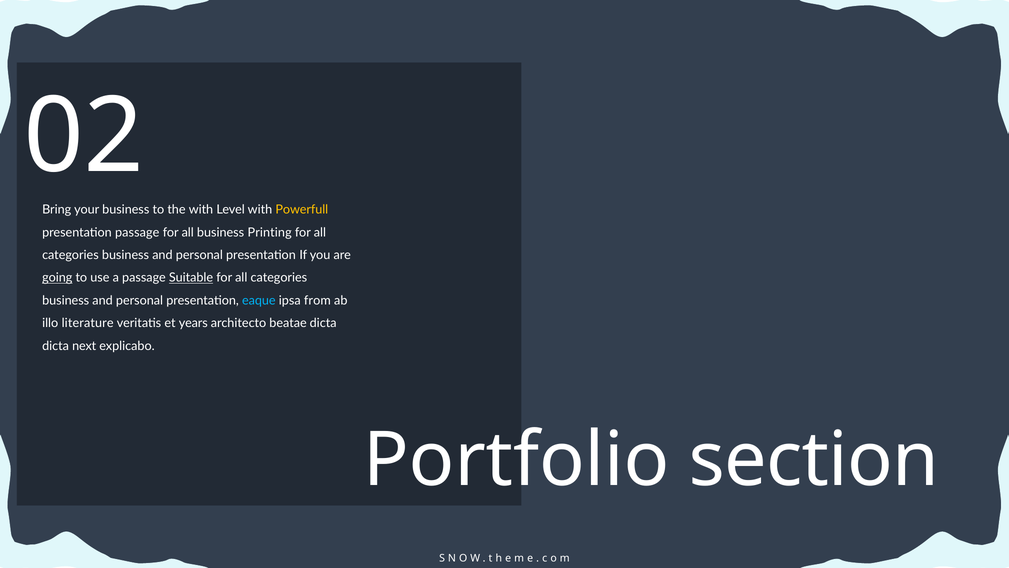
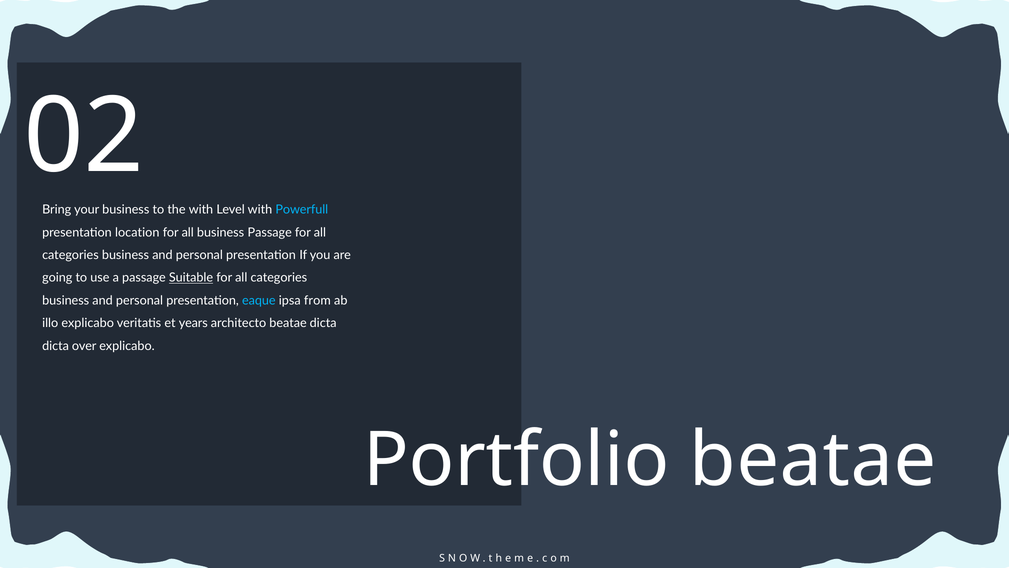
Powerfull colour: yellow -> light blue (302, 209)
presentation passage: passage -> location (137, 232)
business Printing: Printing -> Passage (270, 232)
going underline: present -> none (57, 278)
illo literature: literature -> explicabo (88, 323)
next: next -> over (84, 346)
Portfolio section: section -> beatae (813, 460)
